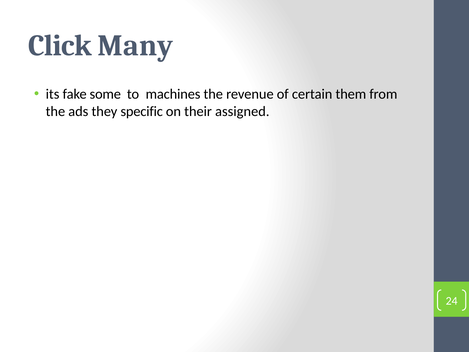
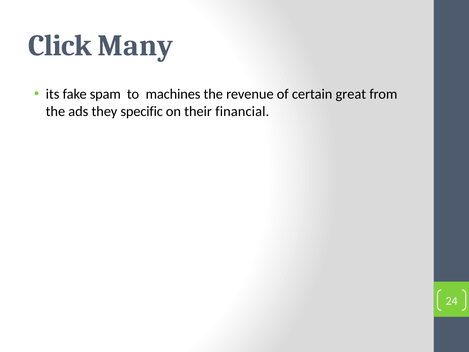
some: some -> spam (105, 94)
them: them -> great (351, 94)
assigned: assigned -> financial (242, 111)
